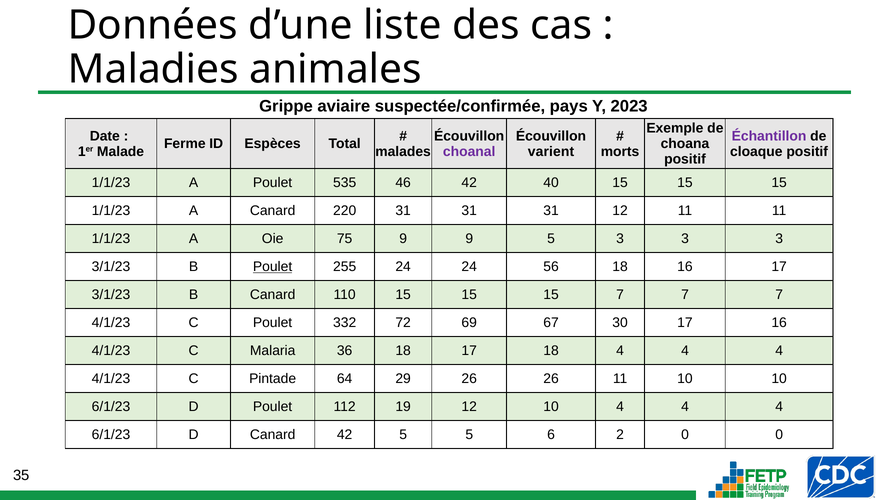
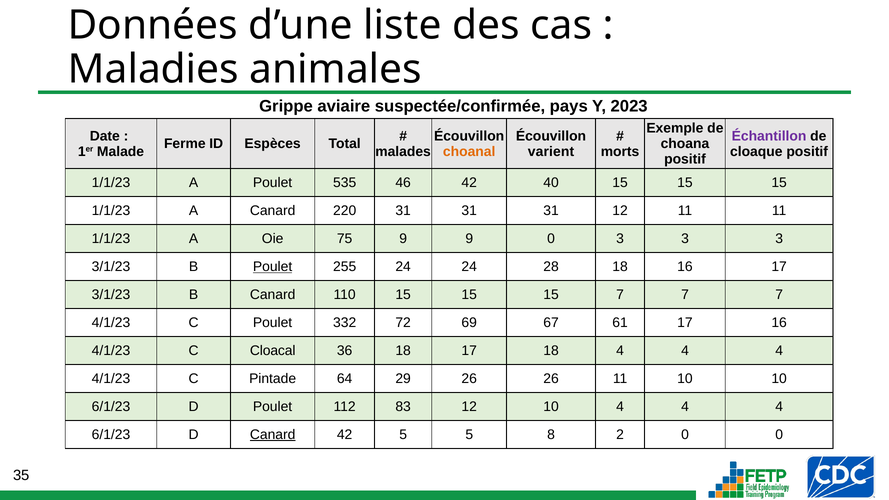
choanal colour: purple -> orange (469, 152)
9 5: 5 -> 0 (551, 239)
56: 56 -> 28 (551, 267)
30: 30 -> 61 (620, 323)
Malaria: Malaria -> Cloacal (273, 351)
19: 19 -> 83 (403, 407)
Canard underline: none -> present (273, 435)
6: 6 -> 8 (551, 435)
